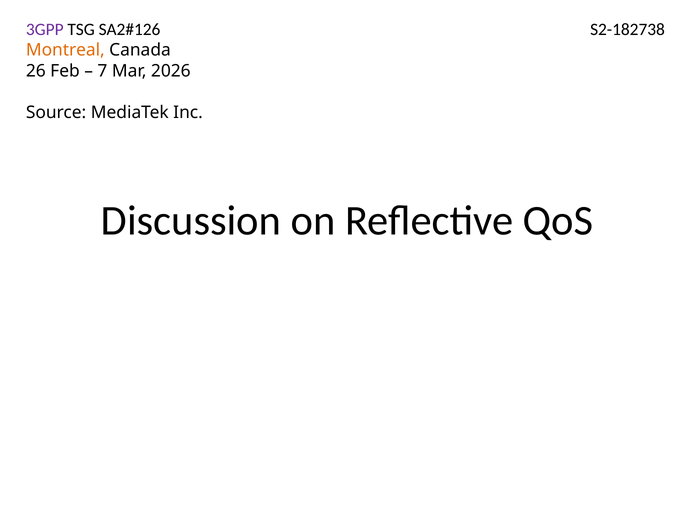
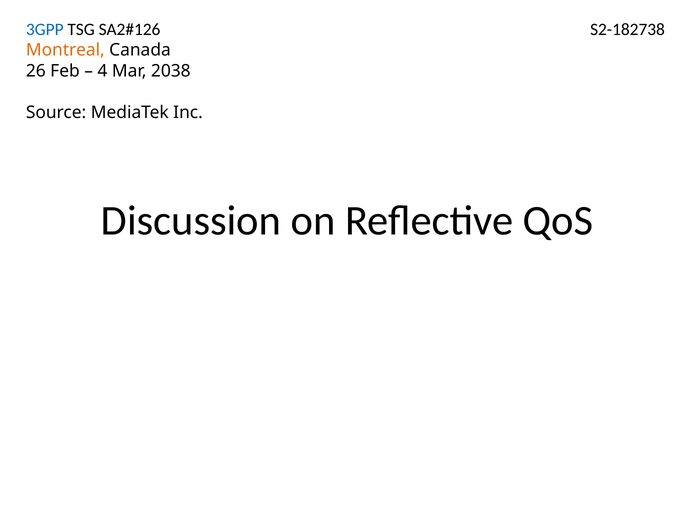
3GPP colour: purple -> blue (45, 29)
7: 7 -> 4 (102, 71)
2026: 2026 -> 2038 (171, 71)
